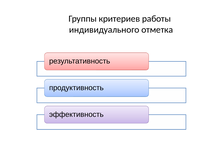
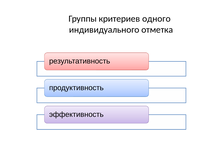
работы: работы -> одного (156, 19)
